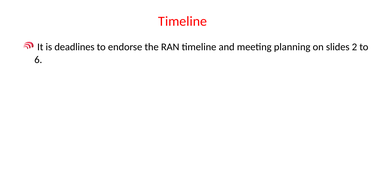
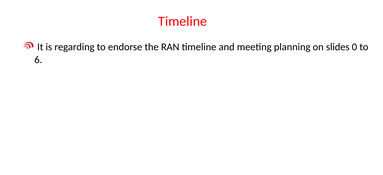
deadlines: deadlines -> regarding (74, 47)
2: 2 -> 0 (354, 47)
